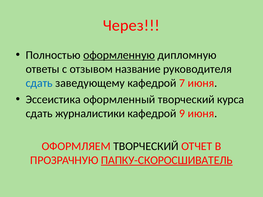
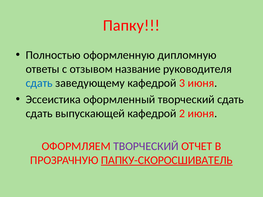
Через: Через -> Папку (131, 25)
оформленную underline: present -> none (119, 55)
7: 7 -> 3 (182, 83)
творческий курса: курса -> сдать (231, 100)
журналистики: журналистики -> выпускающей (90, 114)
9: 9 -> 2 (182, 114)
ТВОРЧЕСКИЙ colour: black -> purple (146, 146)
